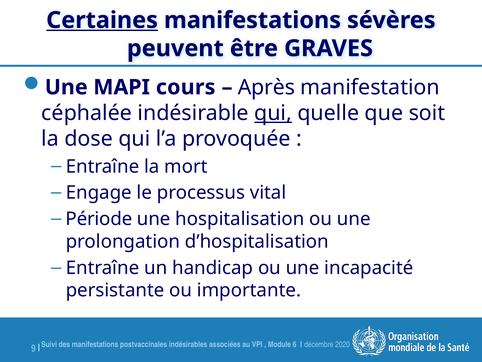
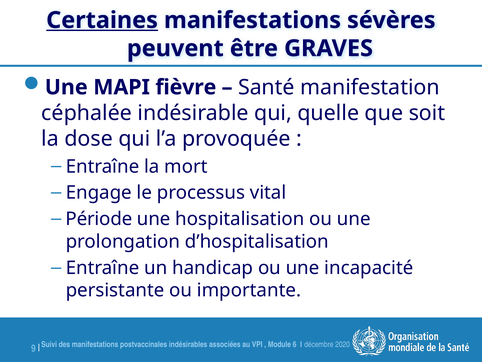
cours: cours -> fièvre (186, 87)
Après: Après -> Santé (266, 87)
qui underline: present -> none (273, 113)
